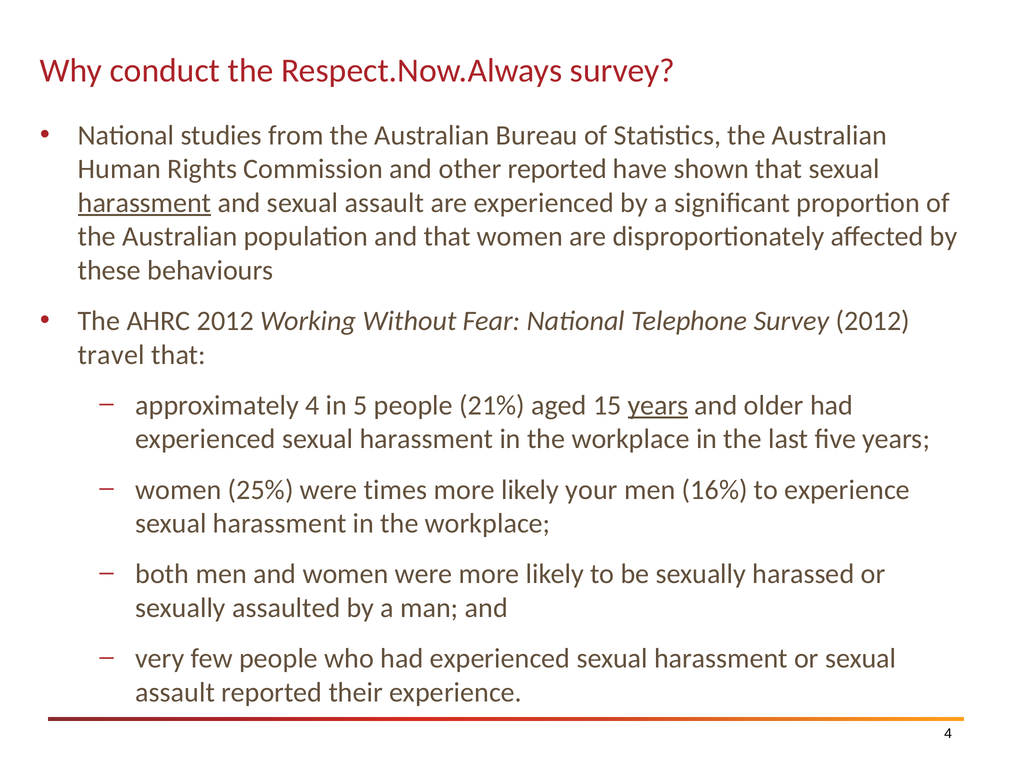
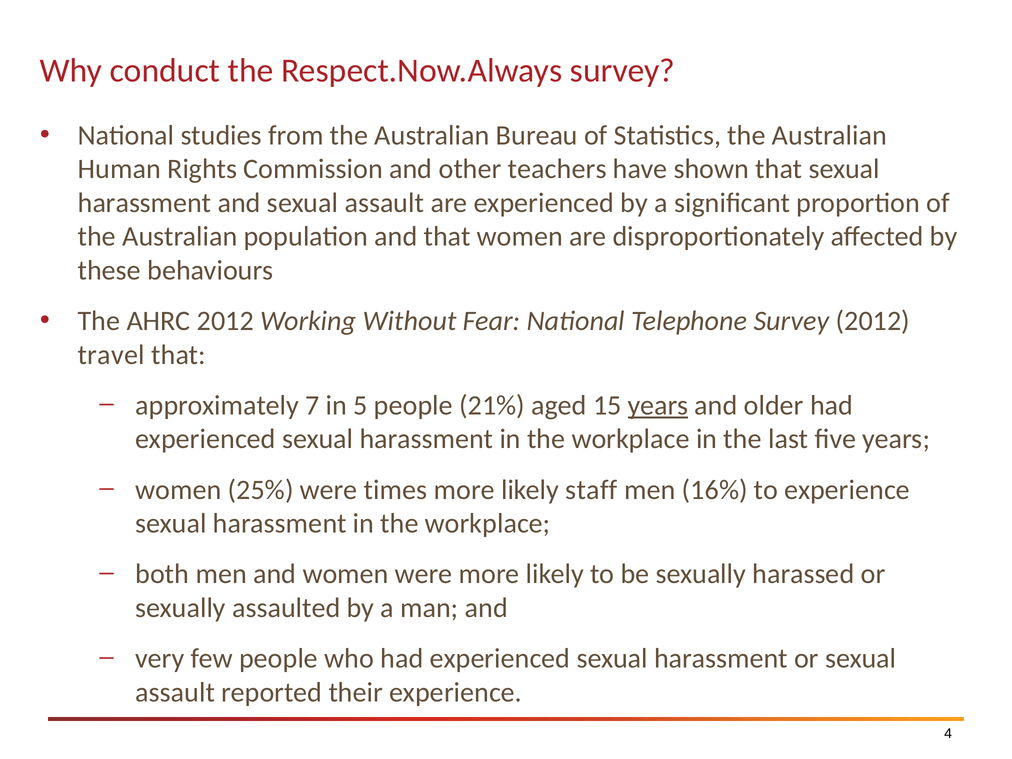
other reported: reported -> teachers (557, 169)
harassment underline: present -> none (145, 203)
approximately 4: 4 -> 7 (312, 405)
your: your -> staff (591, 490)
